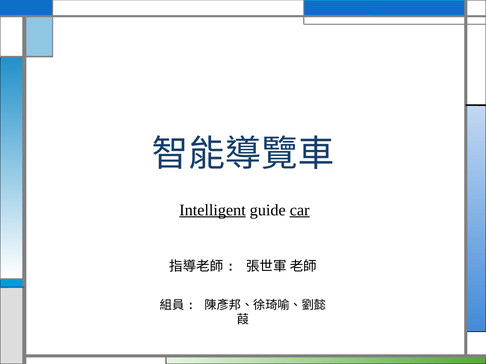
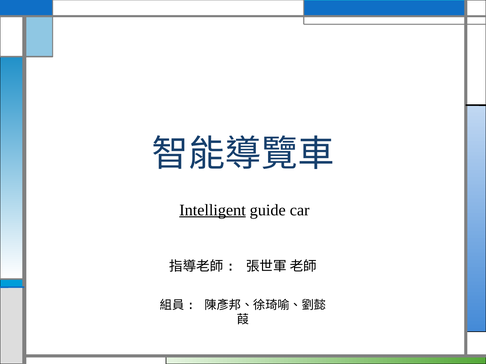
car underline: present -> none (300, 210)
